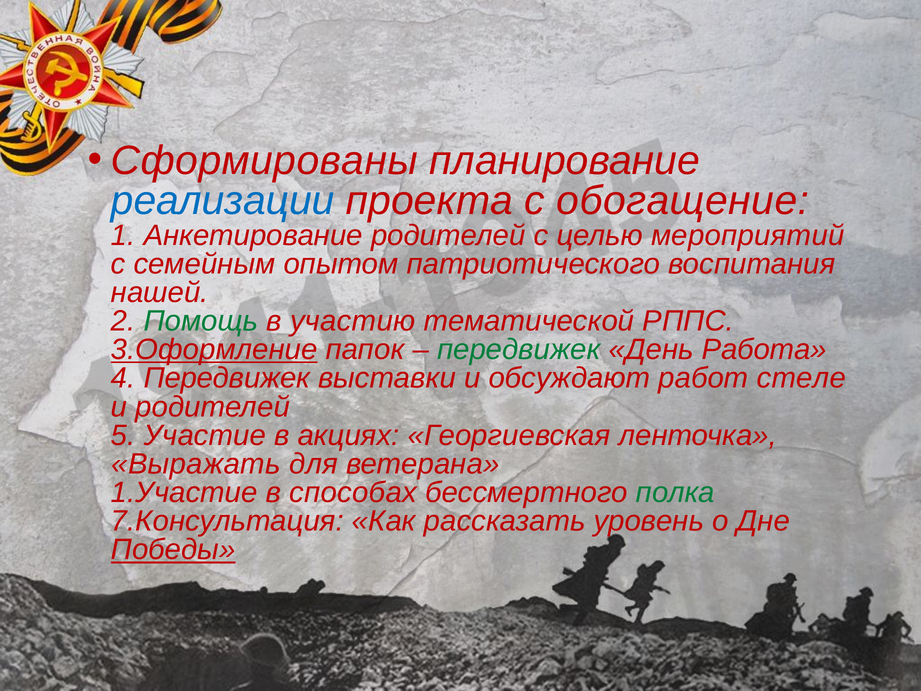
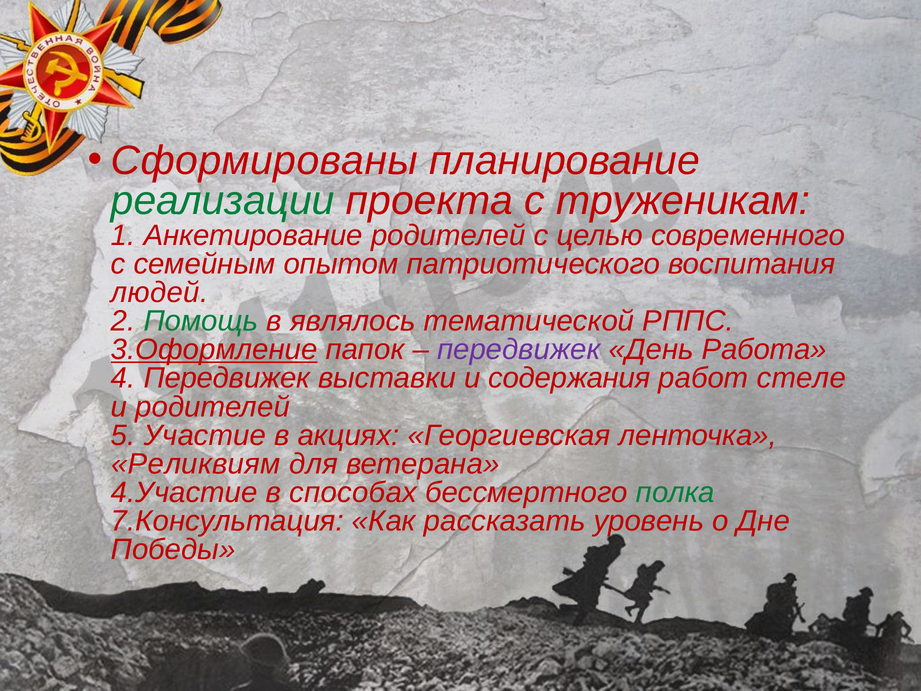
реализации colour: blue -> green (223, 201)
обогащение: обогащение -> труженикам (683, 201)
мероприятий: мероприятий -> современного (748, 235)
нашей: нашей -> людей (160, 292)
участию: участию -> являлось (353, 321)
передвижек colour: green -> purple (519, 350)
обсуждают: обсуждают -> содержания (570, 378)
Выражать: Выражать -> Реликвиям (196, 464)
1.Участие: 1.Участие -> 4.Участие (184, 492)
Победы underline: present -> none (173, 550)
